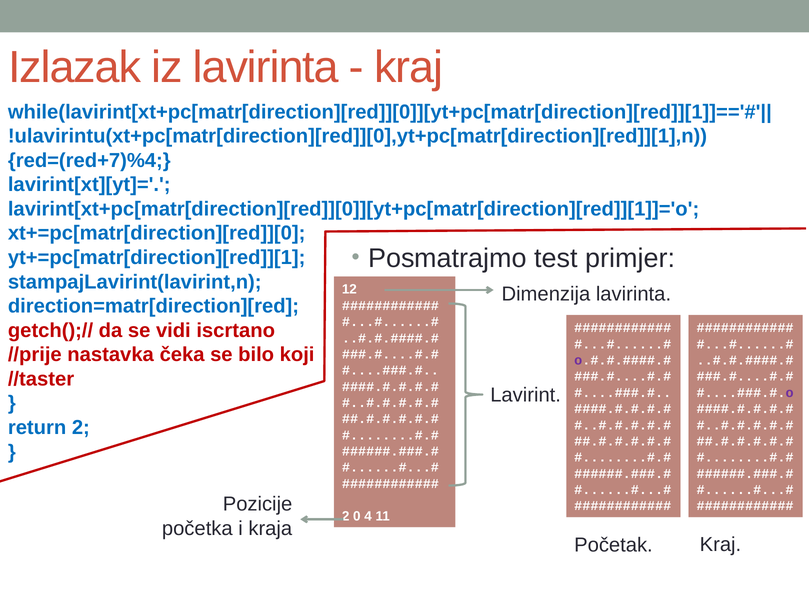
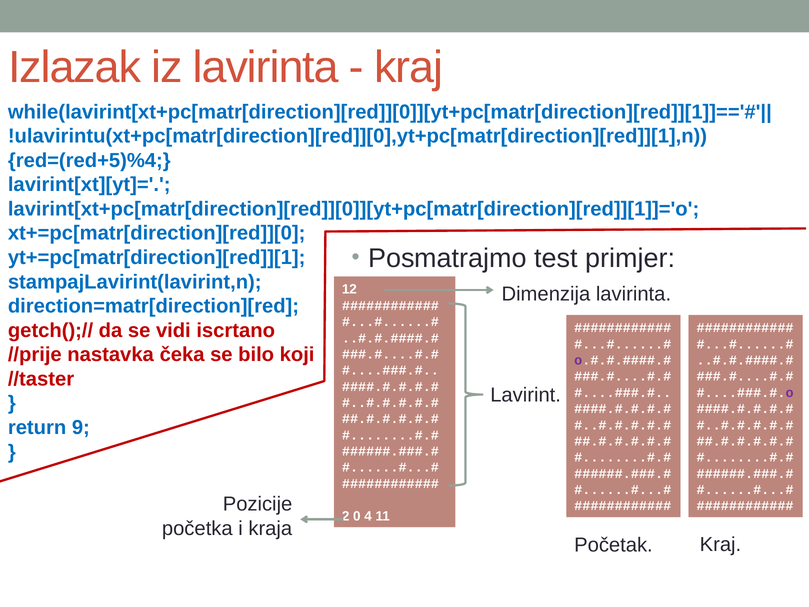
red=(red+7)%4: red=(red+7)%4 -> red=(red+5)%4 (89, 160)
return 2: 2 -> 9 (81, 427)
